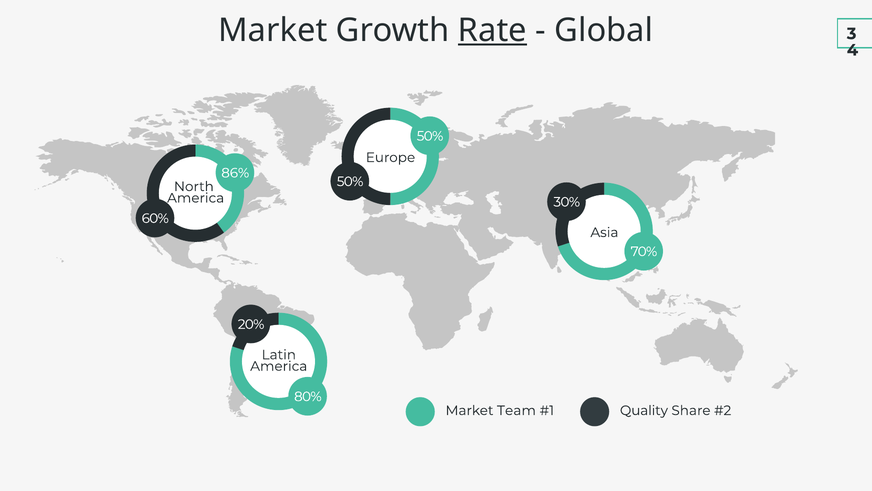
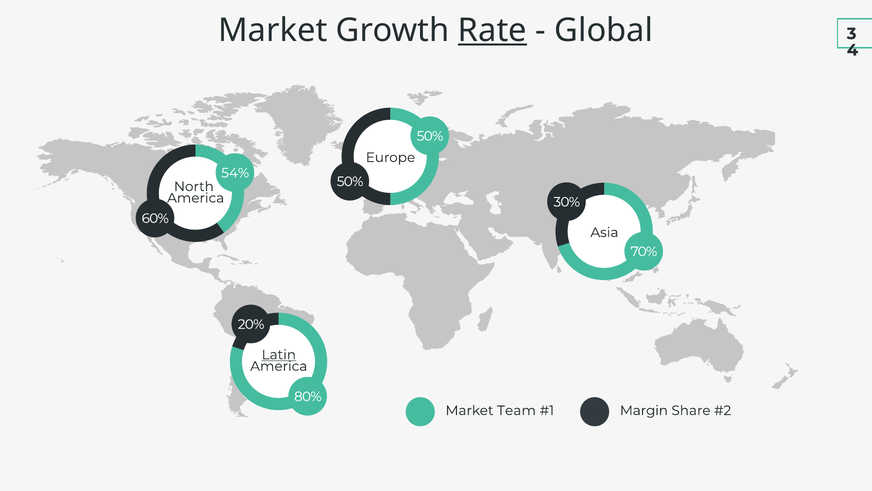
86%: 86% -> 54% (235, 173)
Latin underline: none -> present (279, 354)
Quality: Quality -> Margin (644, 410)
